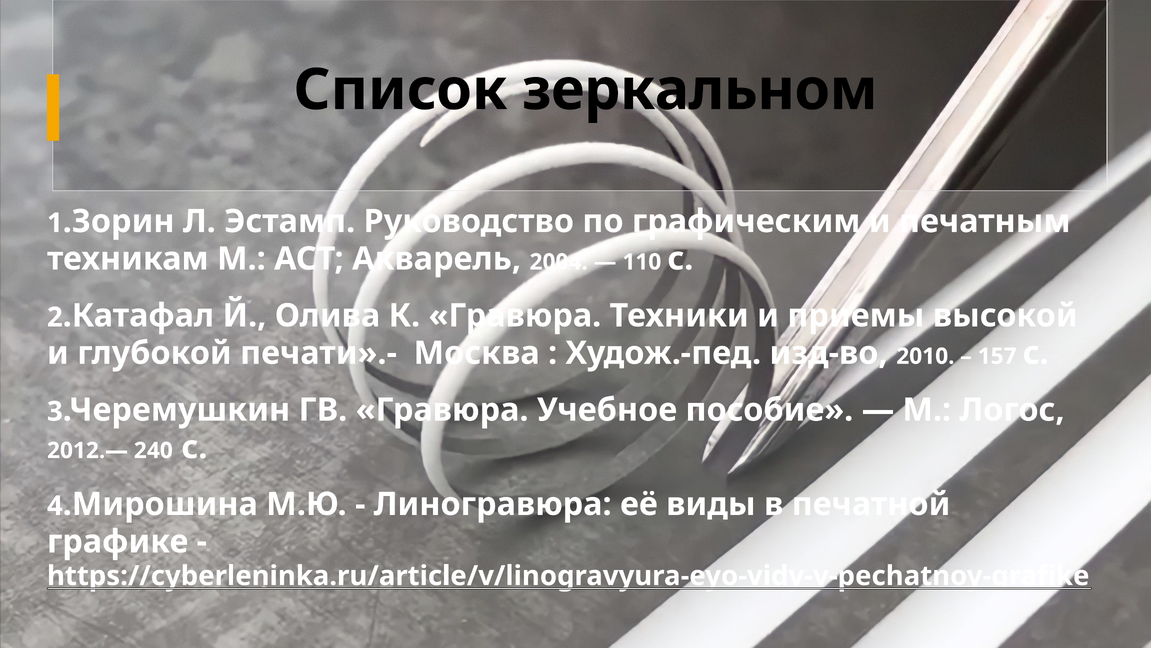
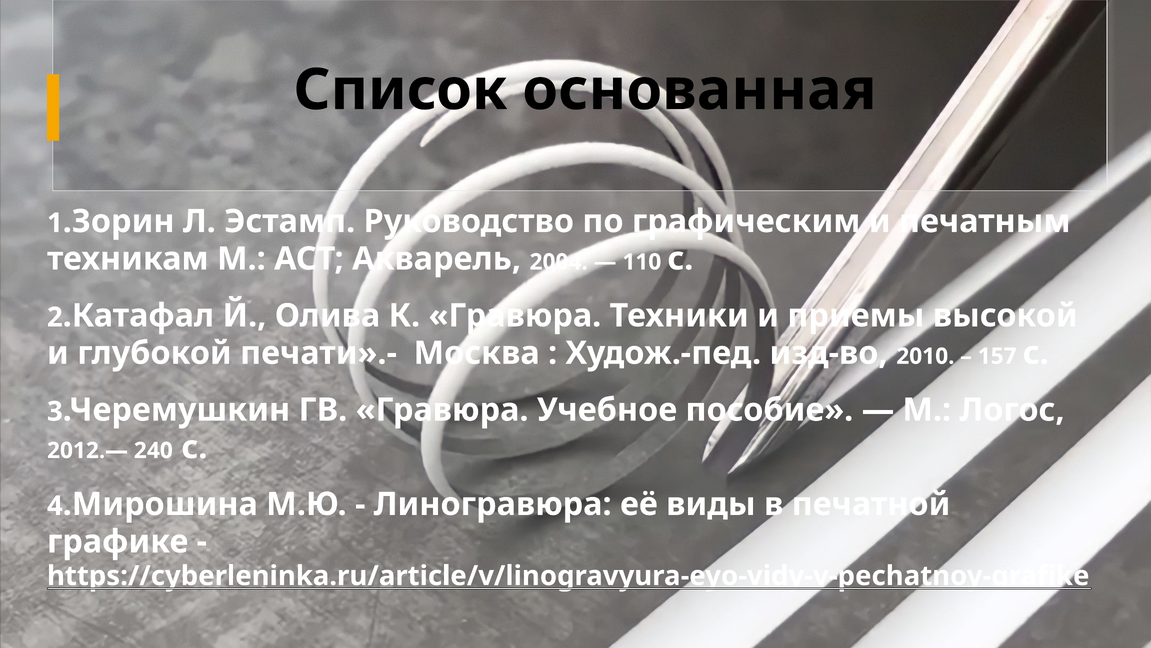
зеркальном: зеркальном -> основанная (699, 90)
